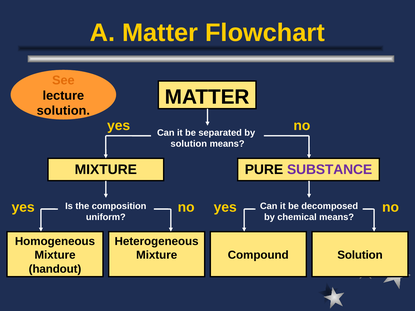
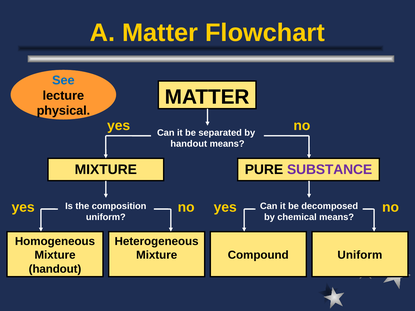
See colour: orange -> blue (63, 80)
solution: solution -> physical (63, 111)
solution: solution -> handout (189, 144)
Compound Solution: Solution -> Uniform (360, 255)
